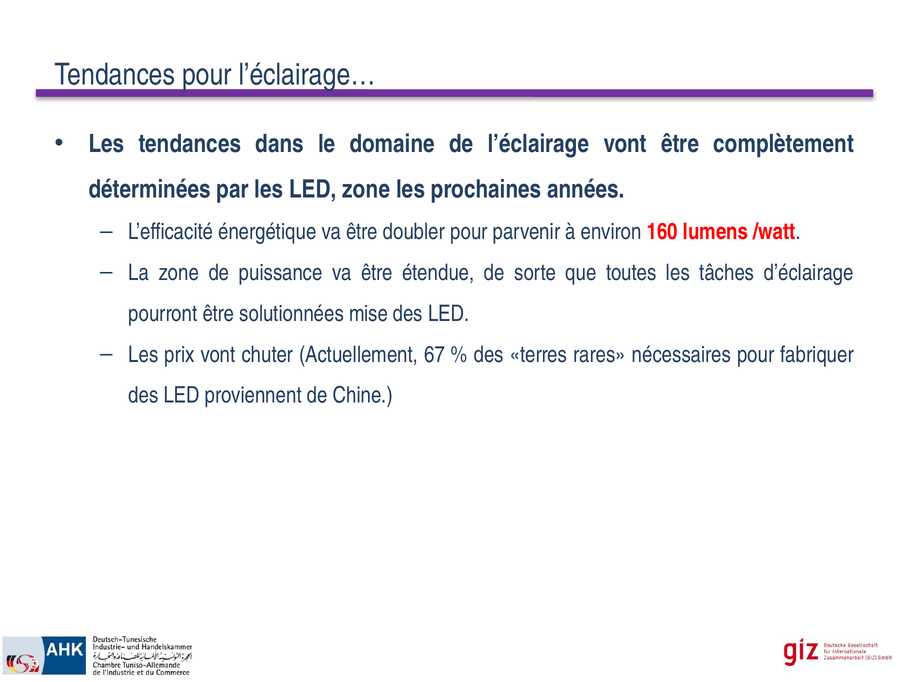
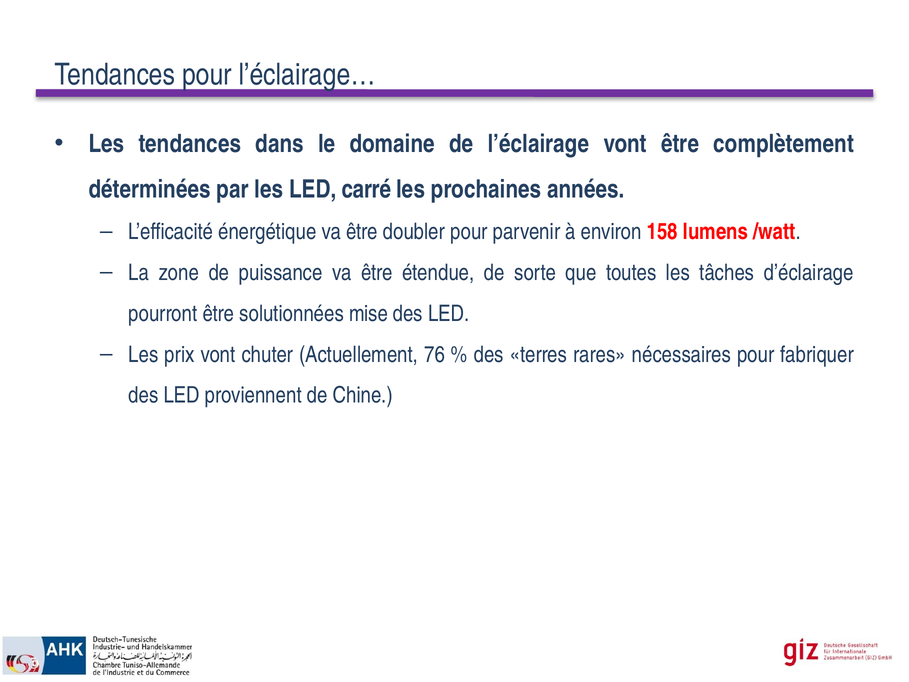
LED zone: zone -> carré (366, 189)
160: 160 -> 158 (662, 232)
67: 67 -> 76 (435, 354)
